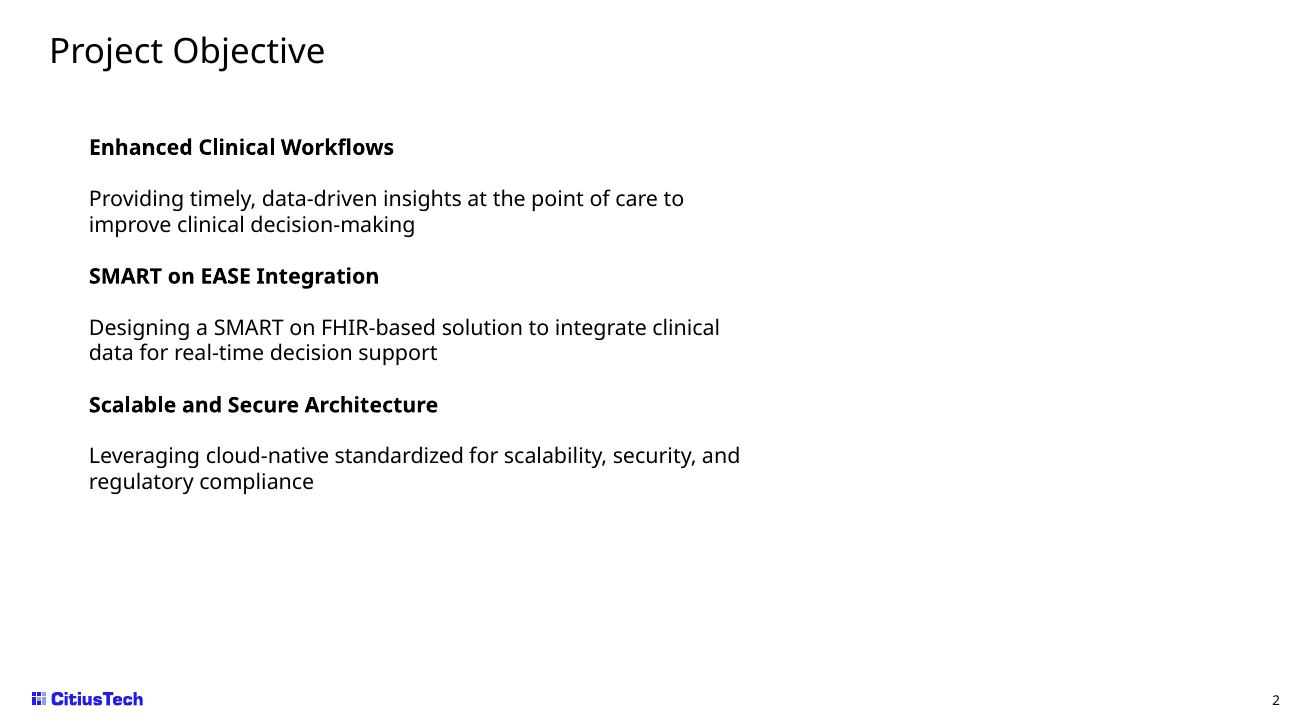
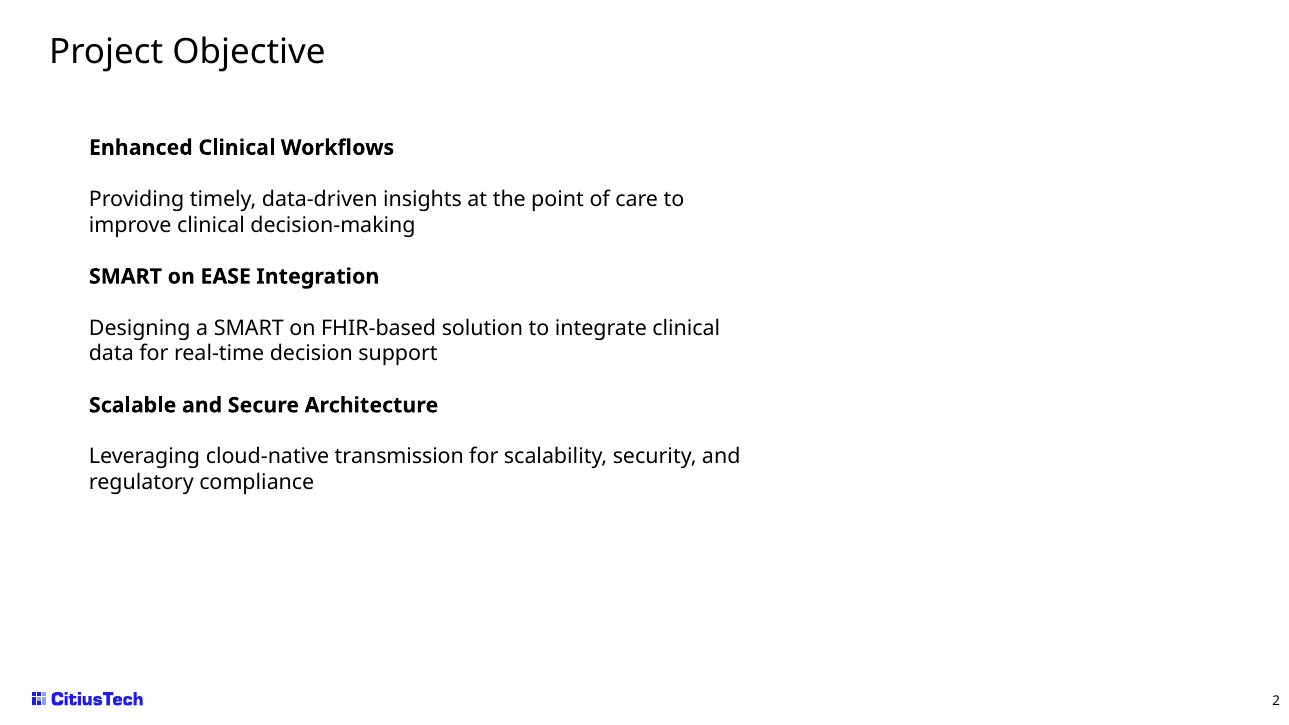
standardized: standardized -> transmission (399, 457)
